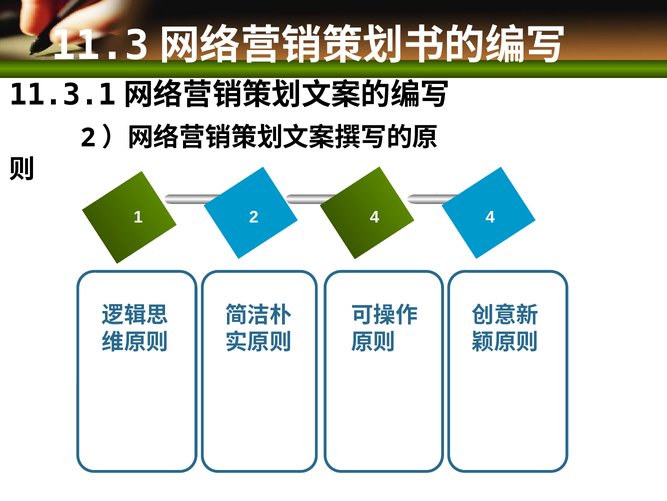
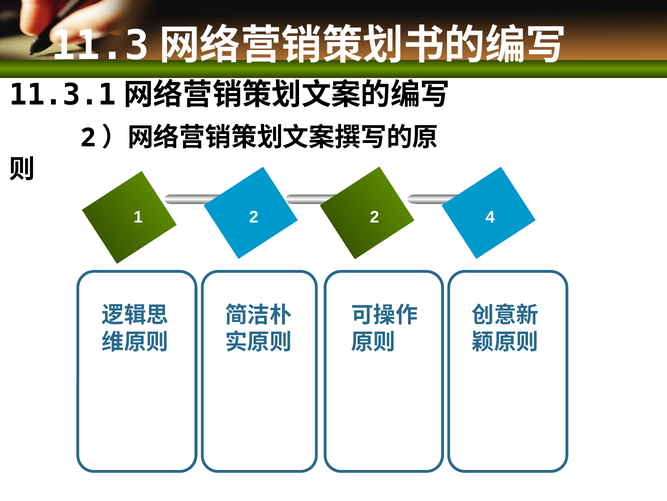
2 4: 4 -> 2 (375, 217)
